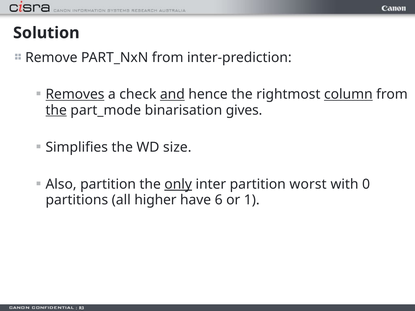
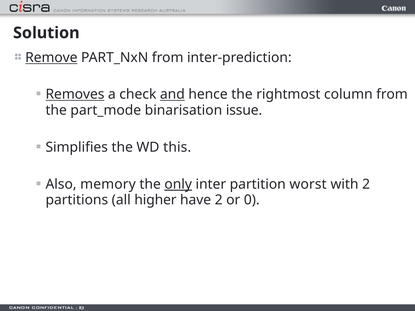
Remove underline: none -> present (51, 58)
column underline: present -> none (348, 94)
the underline: present -> none (56, 110)
gives: gives -> issue (244, 110)
size: size -> this (177, 147)
Also partition: partition -> memory (108, 184)
with 0: 0 -> 2 (366, 184)
have 6: 6 -> 2 (219, 200)
1: 1 -> 0 (252, 200)
